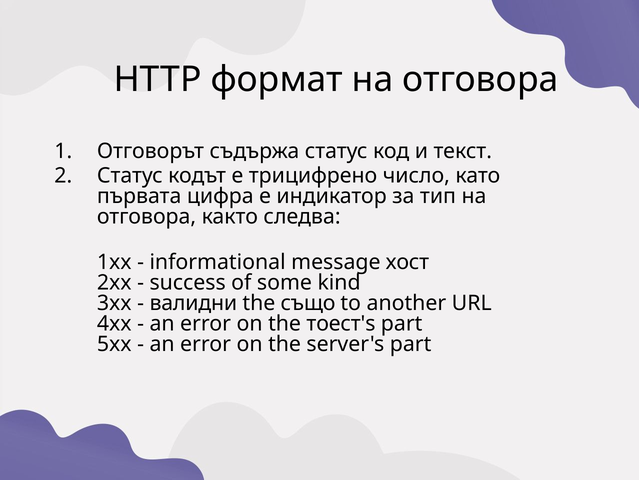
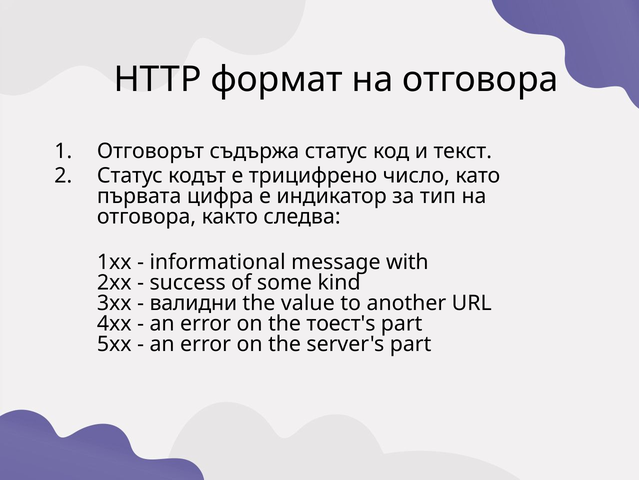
хост: хост -> with (407, 262)
също: също -> value (308, 303)
